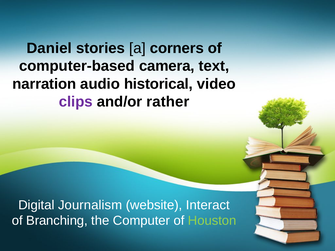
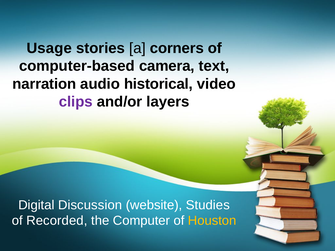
Daniel: Daniel -> Usage (49, 48)
rather: rather -> layers (168, 102)
Journalism: Journalism -> Discussion (90, 205)
Interact: Interact -> Studies (208, 205)
Branching: Branching -> Recorded (57, 221)
Houston colour: light green -> yellow (212, 221)
